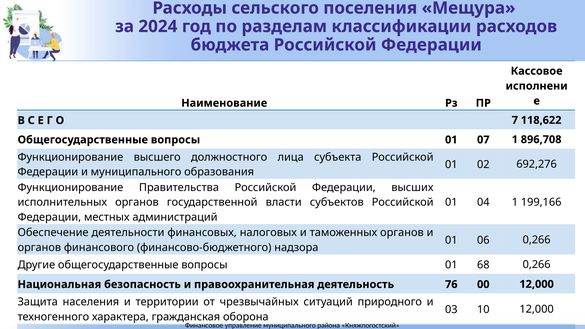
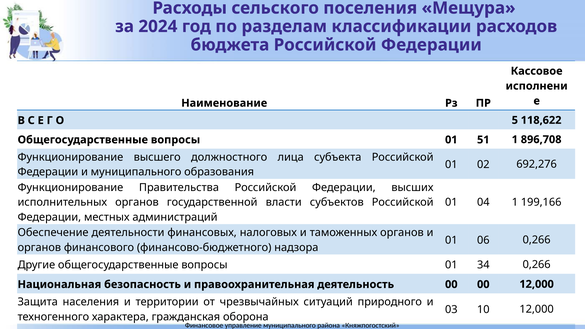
7: 7 -> 5 (515, 120)
07: 07 -> 51 (483, 140)
68: 68 -> 34 (483, 265)
деятельность 76: 76 -> 00 (451, 284)
